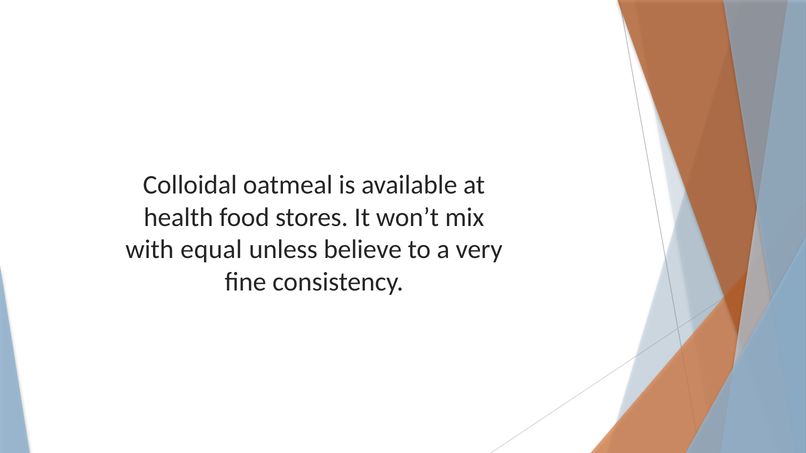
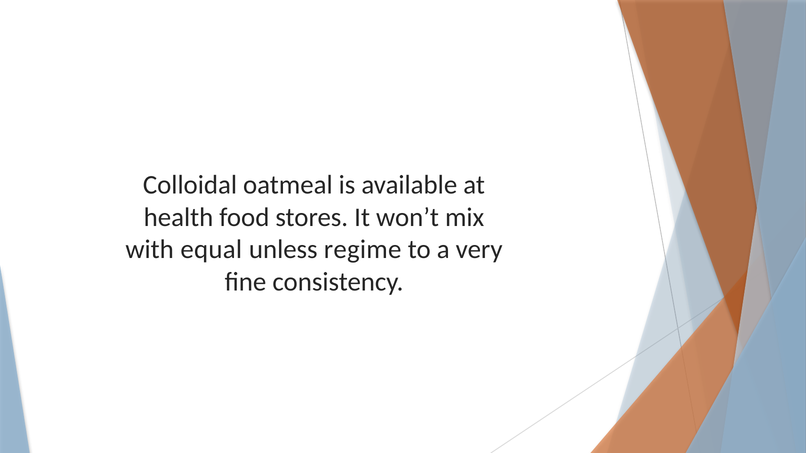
believe: believe -> regime (363, 250)
